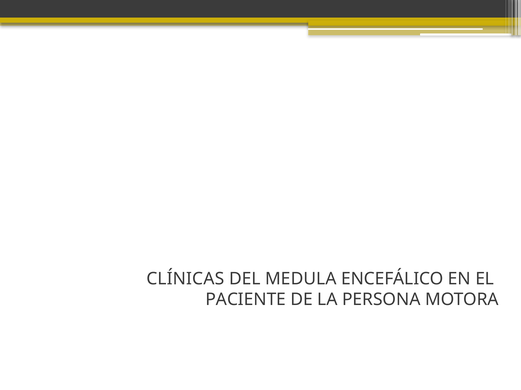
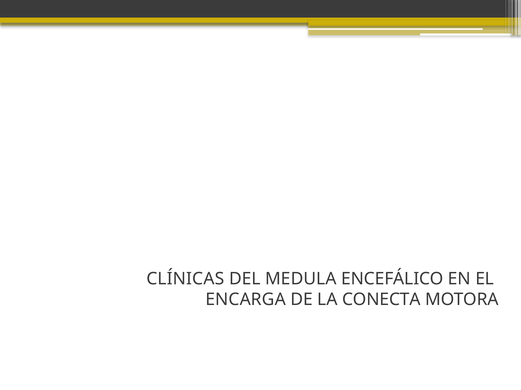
PACIENTE: PACIENTE -> ENCARGA (246, 300)
PERSONA: PERSONA -> CONECTA (381, 300)
